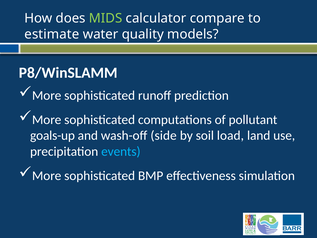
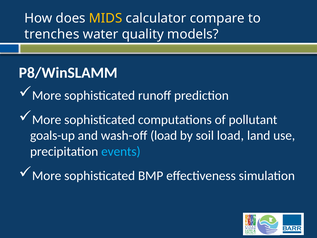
MIDS colour: light green -> yellow (106, 18)
estimate: estimate -> trenches (52, 34)
wash-off side: side -> load (164, 135)
